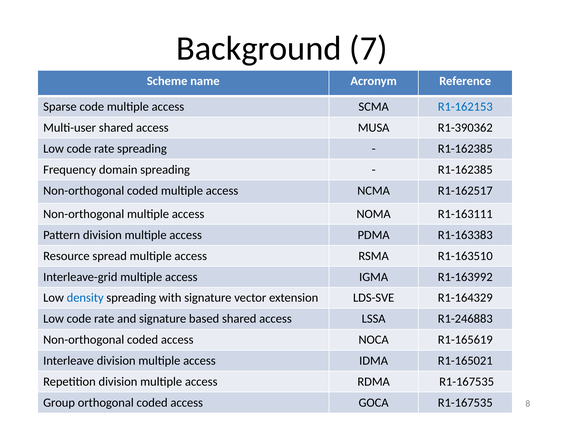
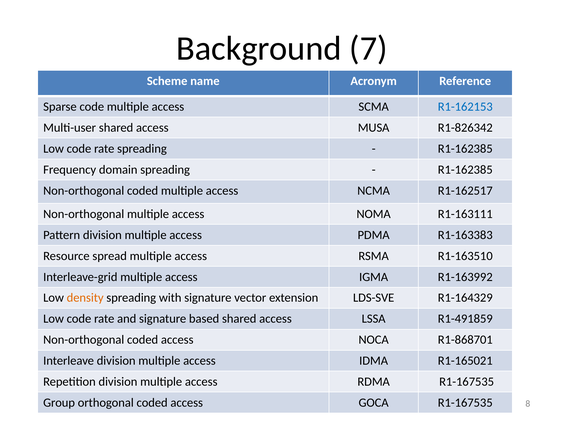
R1-390362: R1-390362 -> R1-826342 (465, 128)
density colour: blue -> orange (85, 298)
R1-246883: R1-246883 -> R1-491859 (465, 319)
R1-165619: R1-165619 -> R1-868701 (465, 340)
